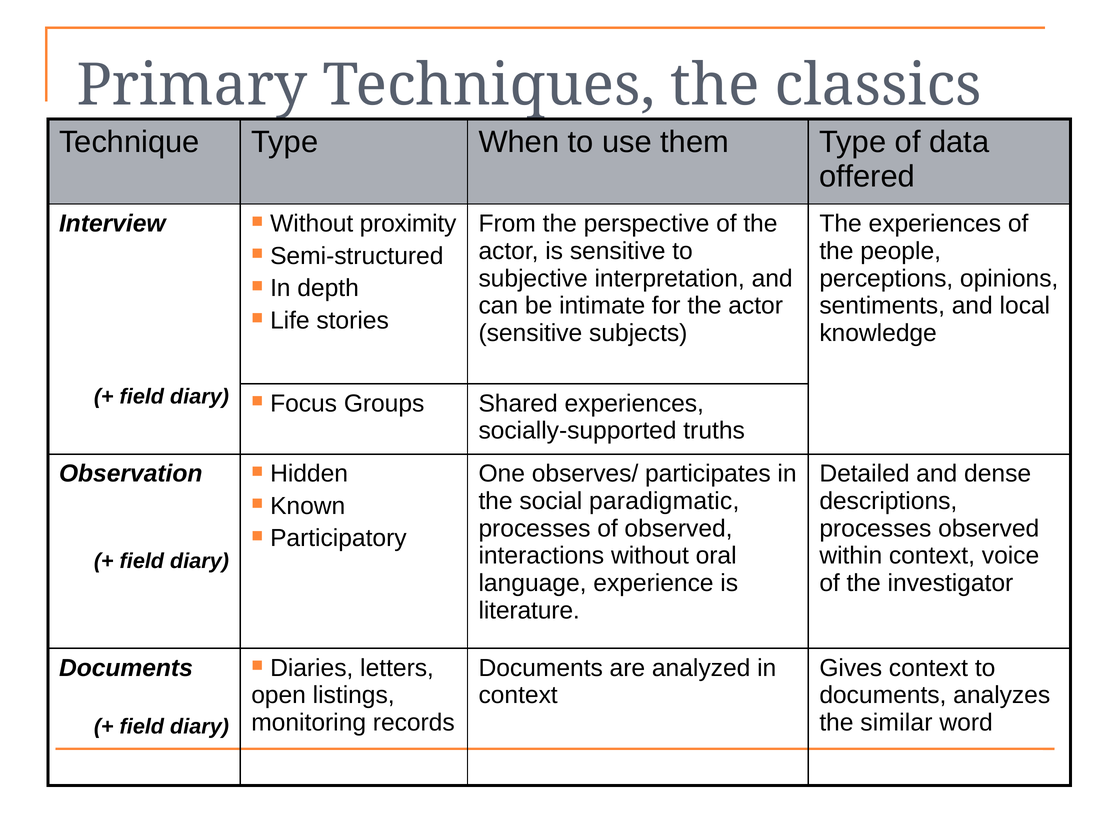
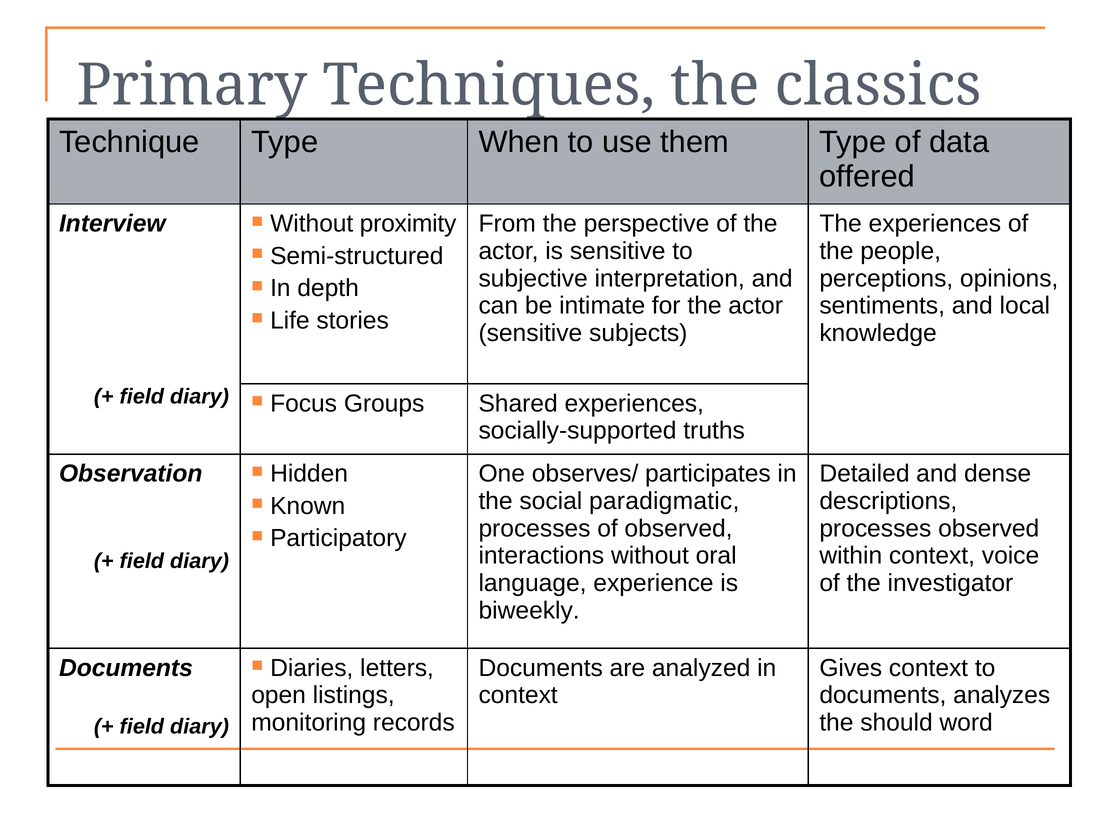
literature: literature -> biweekly (529, 611)
similar: similar -> should (896, 723)
